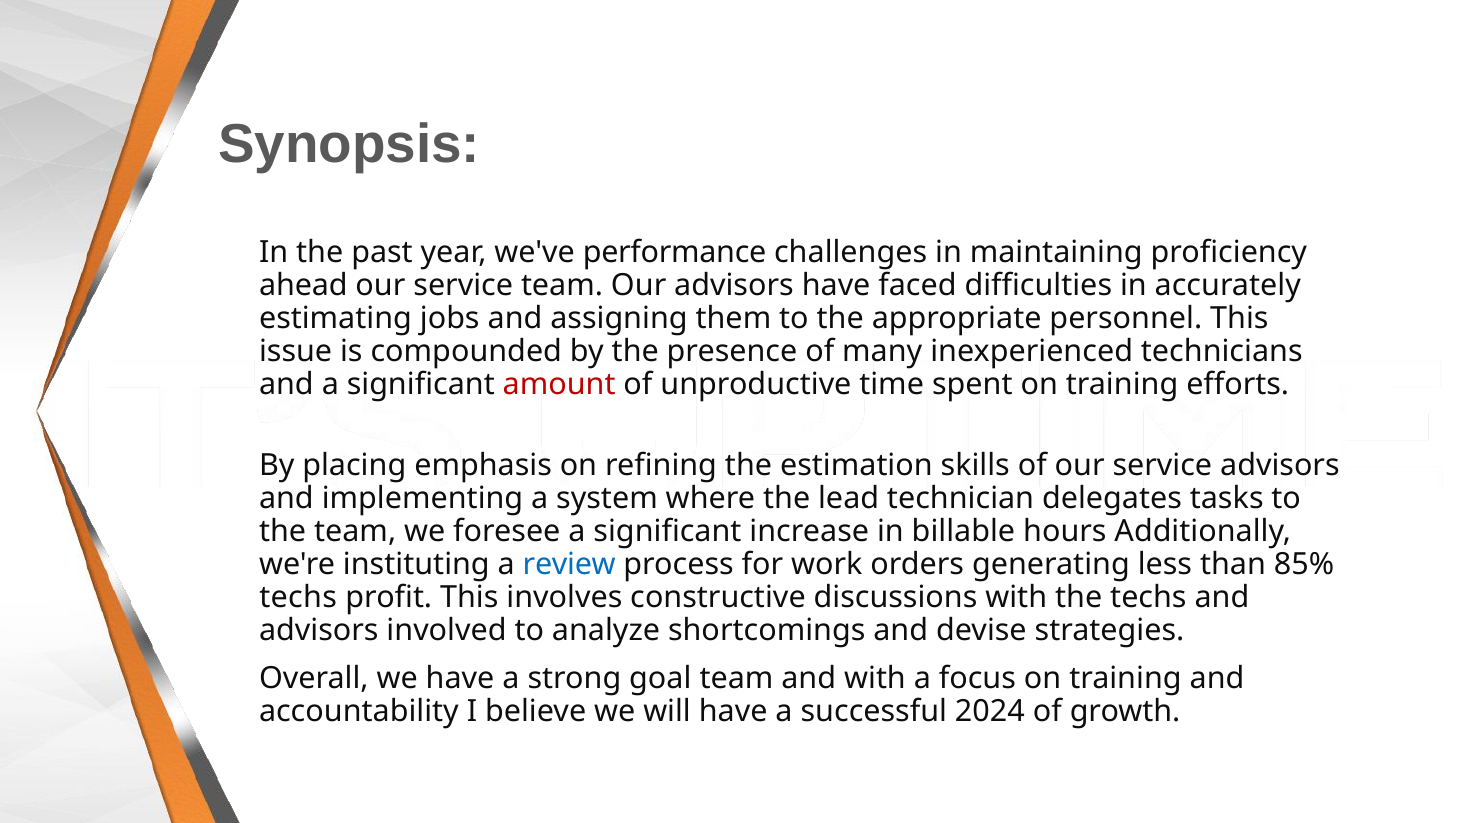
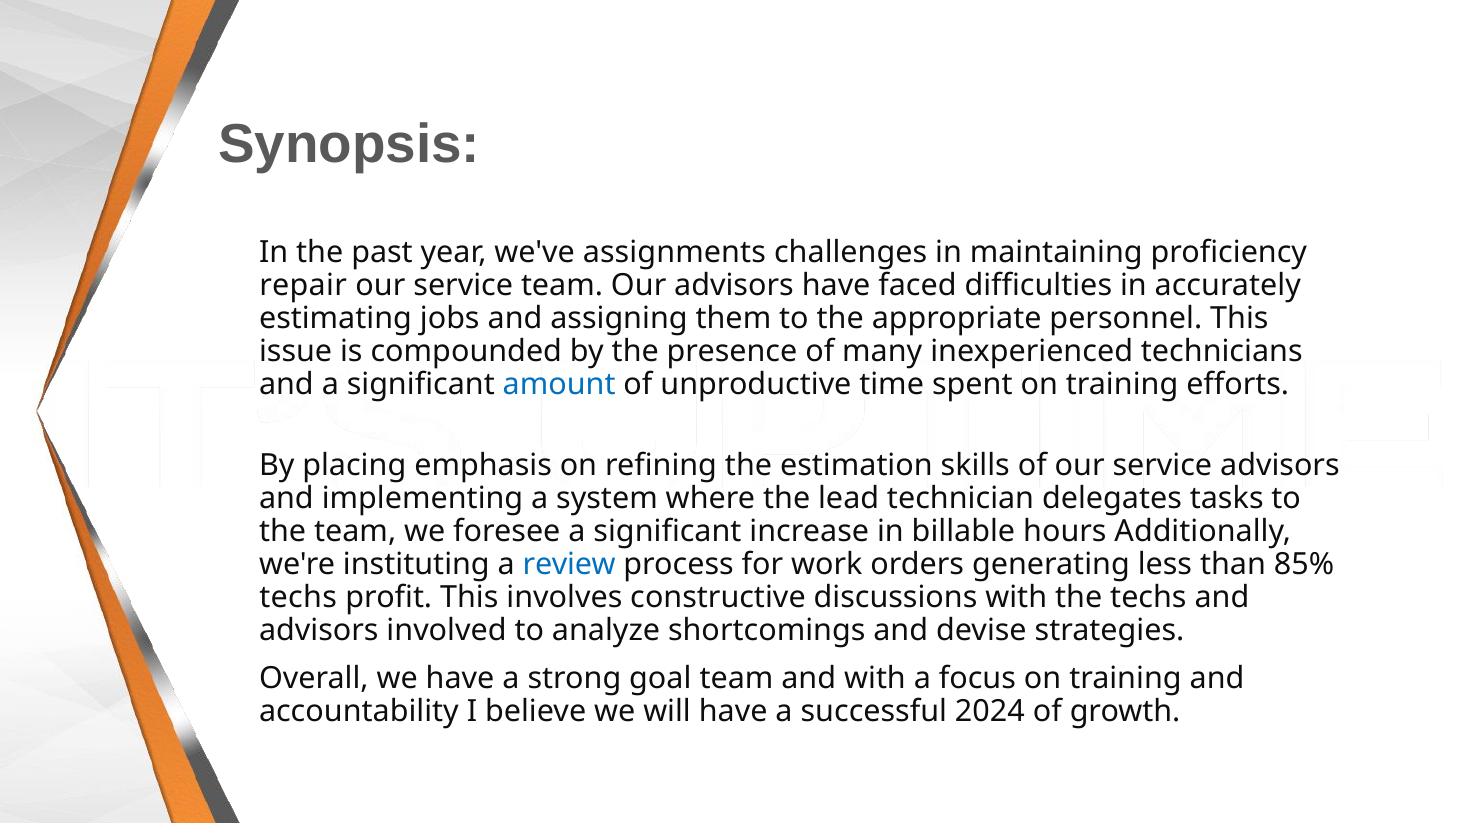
performance: performance -> assignments (674, 252)
ahead: ahead -> repair (303, 285)
amount colour: red -> blue (559, 384)
